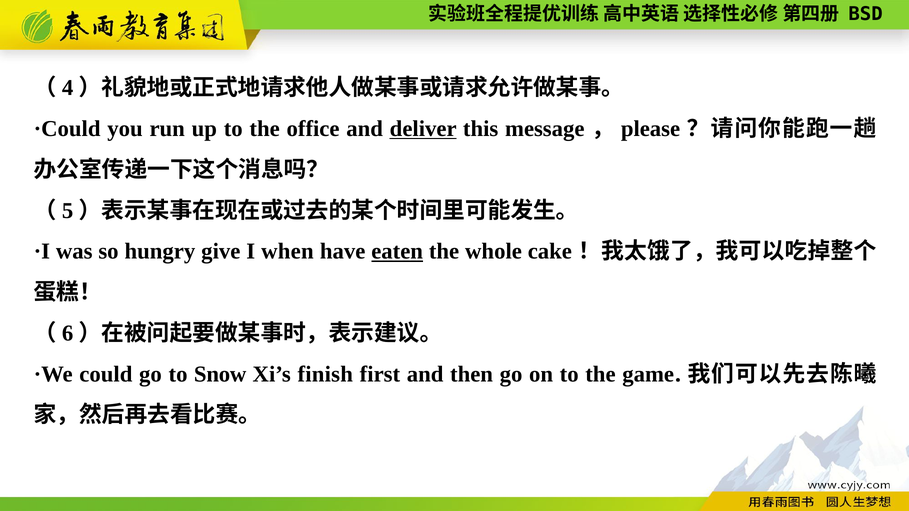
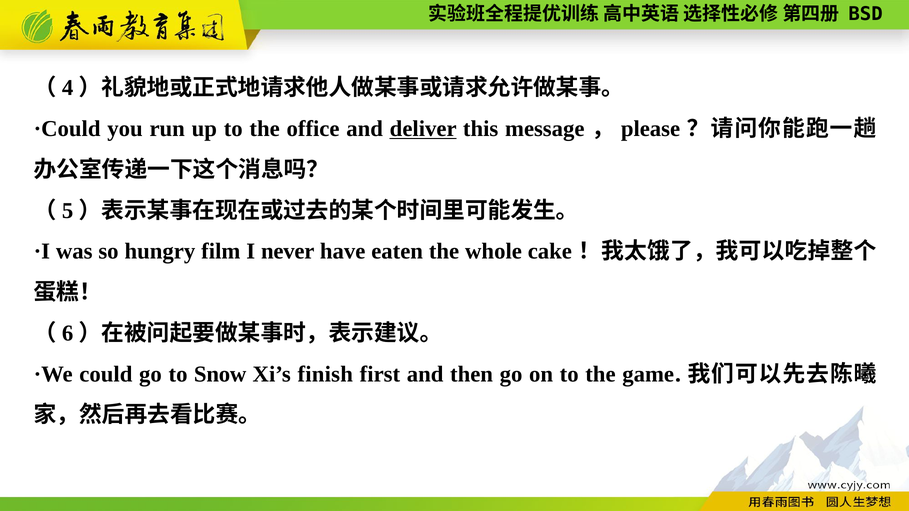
give: give -> film (221, 252)
when: when -> never (288, 252)
eaten underline: present -> none (397, 252)
